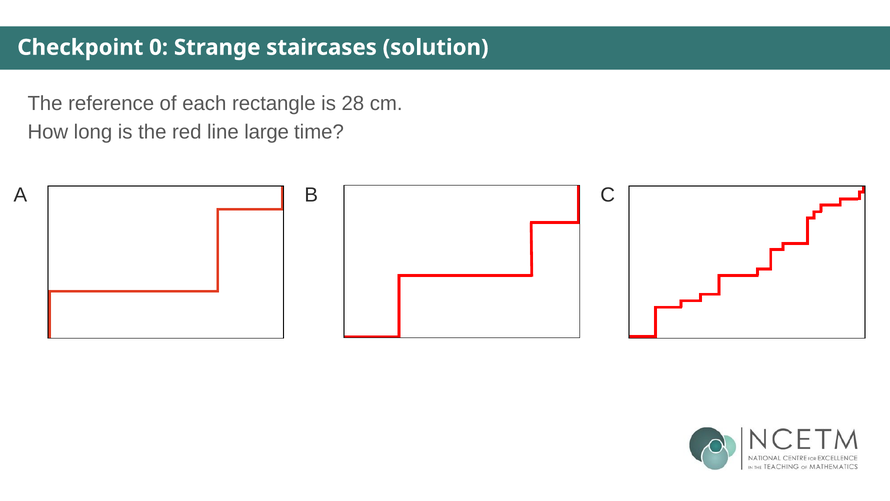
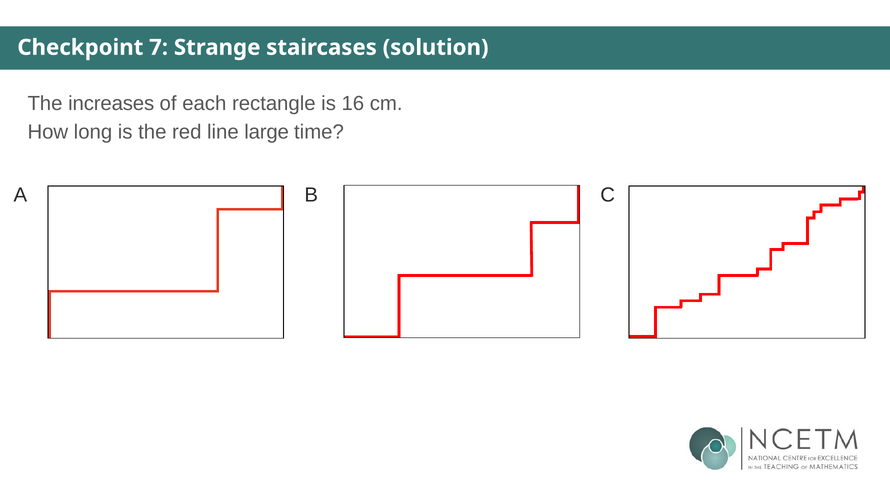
0: 0 -> 7 (159, 47)
reference: reference -> increases (111, 103)
28: 28 -> 16 (353, 103)
